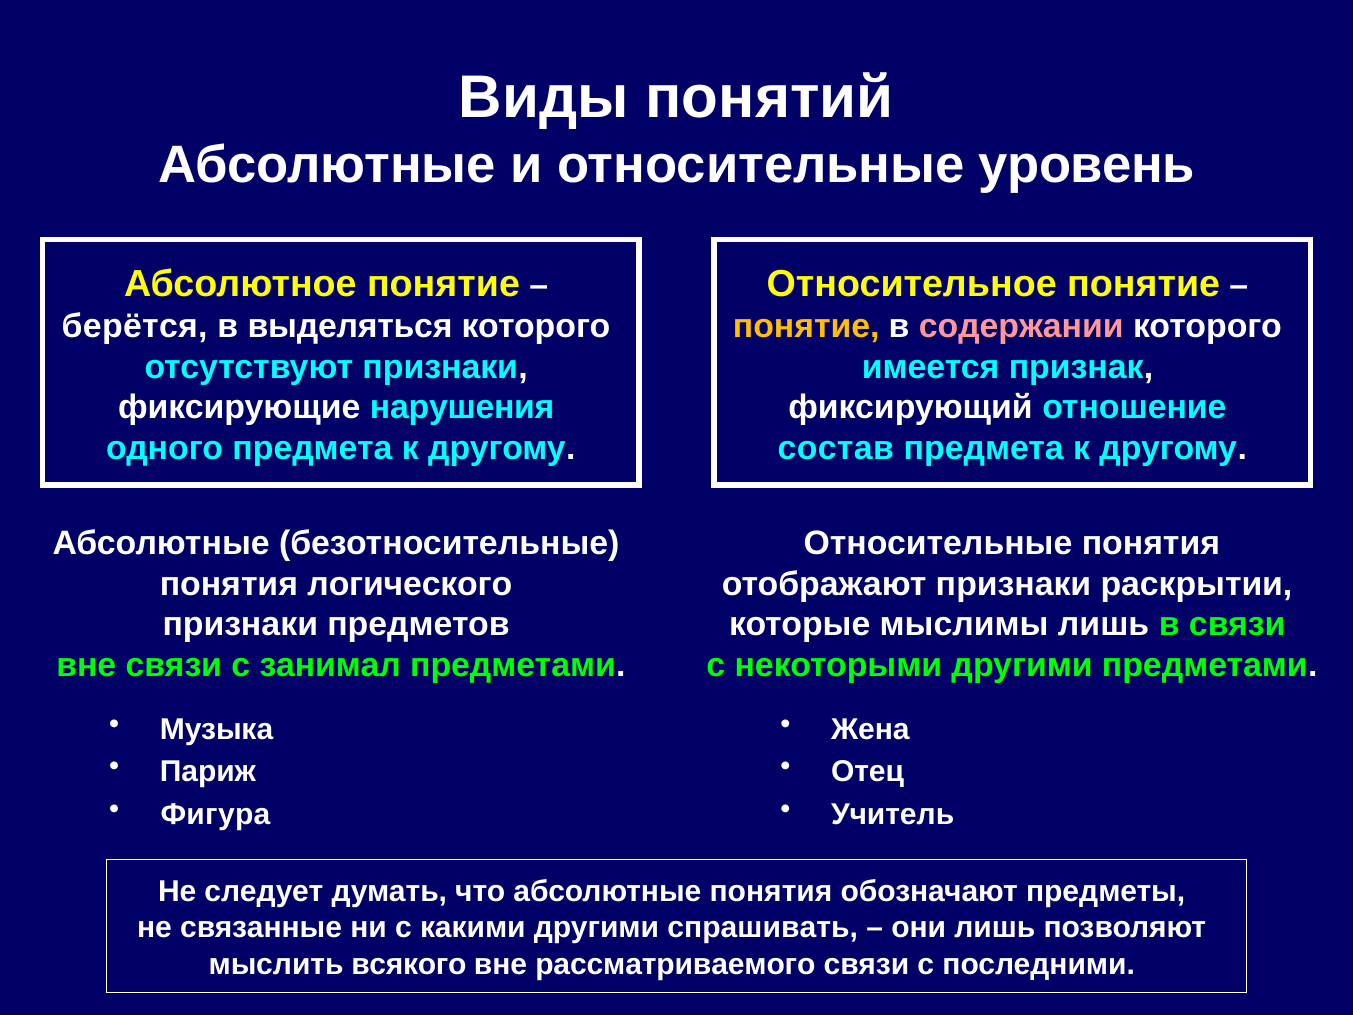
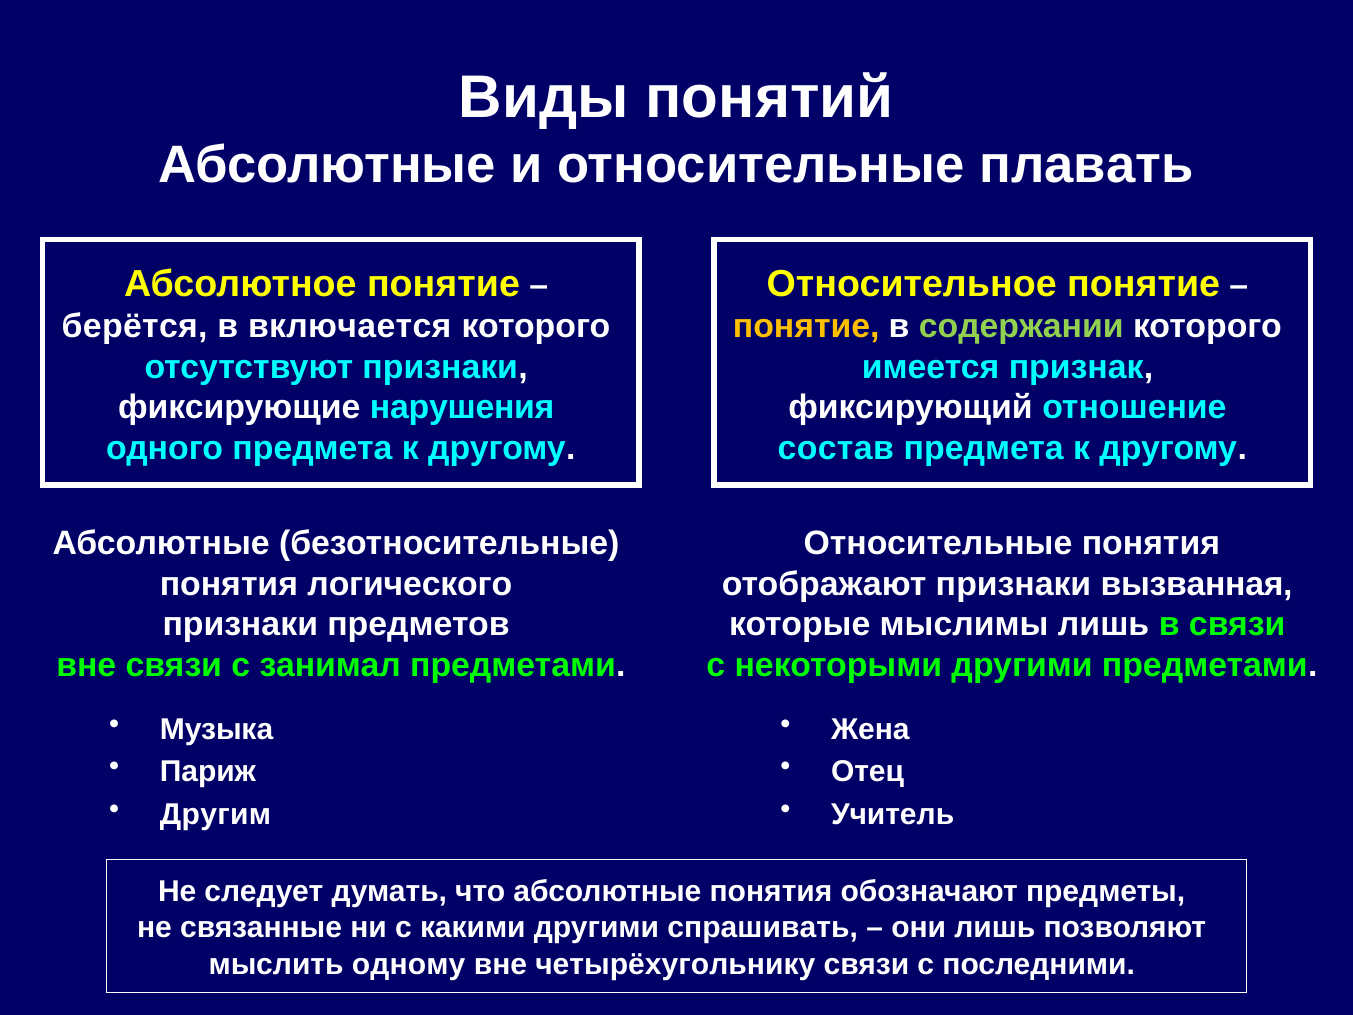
уровень: уровень -> плавать (1087, 165)
выделяться: выделяться -> включается (350, 326)
содержании colour: pink -> light green (1021, 326)
раскрытии: раскрытии -> вызванная (1197, 584)
Фигура: Фигура -> Другим (215, 814)
всякого: всякого -> одному (409, 964)
рассматриваемого: рассматриваемого -> четырёхугольнику (675, 964)
